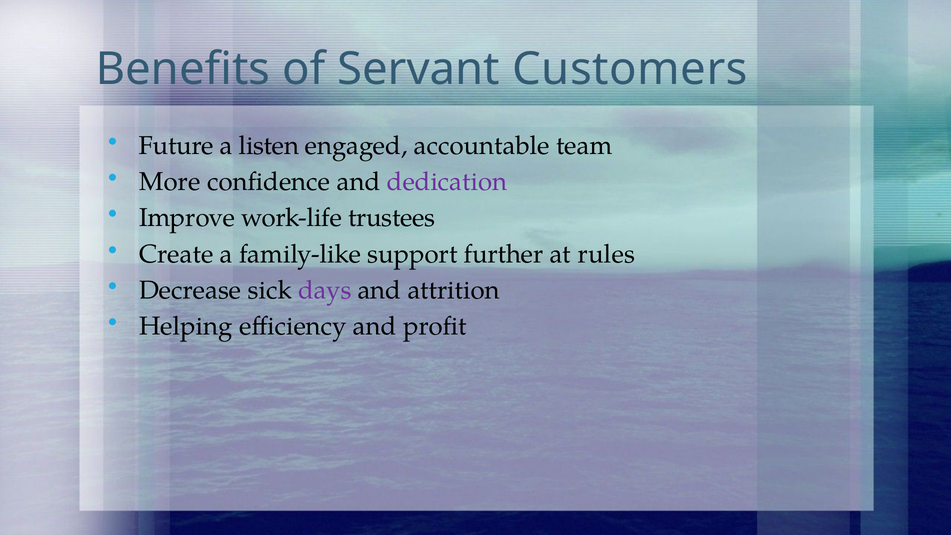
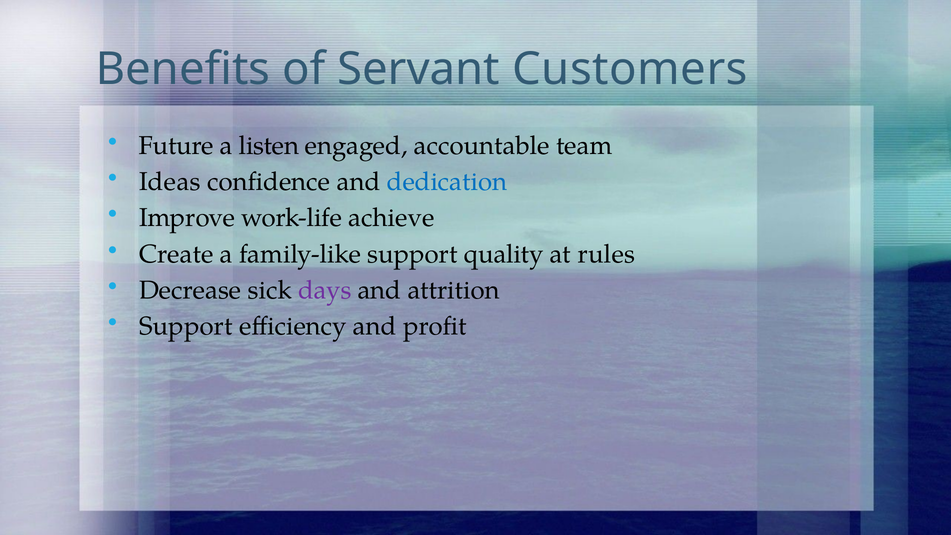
More: More -> Ideas (170, 182)
dedication colour: purple -> blue (447, 182)
trustees: trustees -> achieve (392, 218)
further: further -> quality (504, 254)
Helping: Helping -> Support (186, 326)
